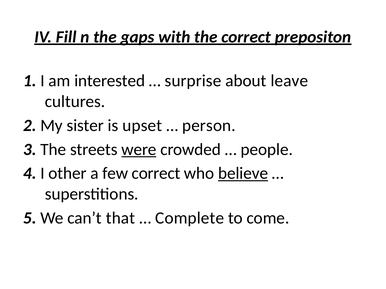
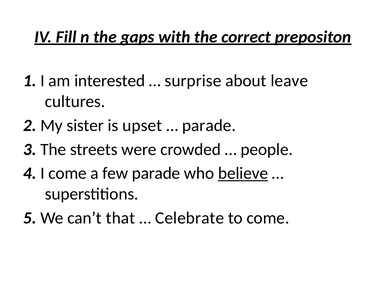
person: person -> parade (209, 126)
were underline: present -> none (139, 150)
I other: other -> come (68, 174)
few correct: correct -> parade (156, 174)
Complete: Complete -> Celebrate (190, 218)
